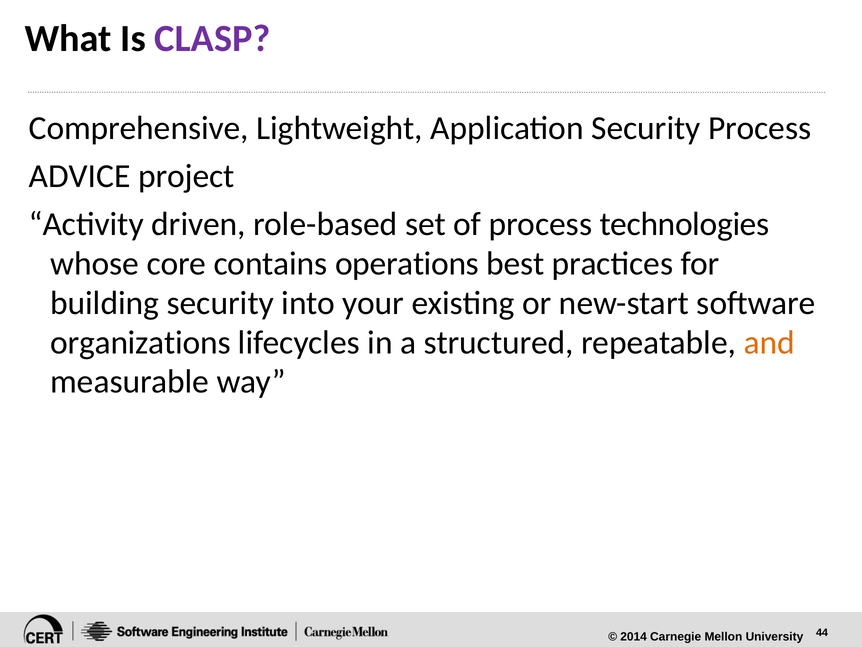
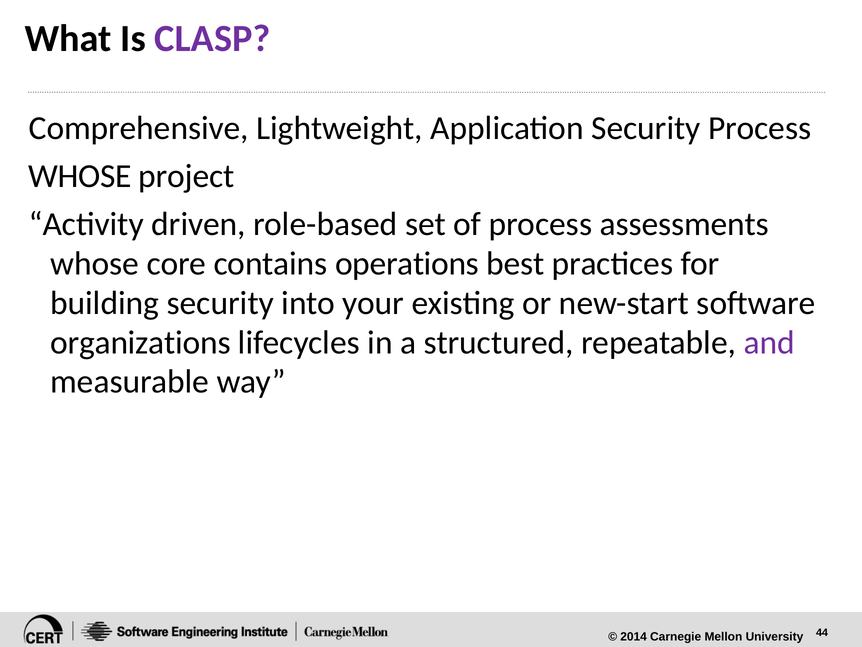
ADVICE: ADVICE -> WHOSE (80, 176)
technologies: technologies -> assessments (684, 224)
and colour: orange -> purple (769, 342)
